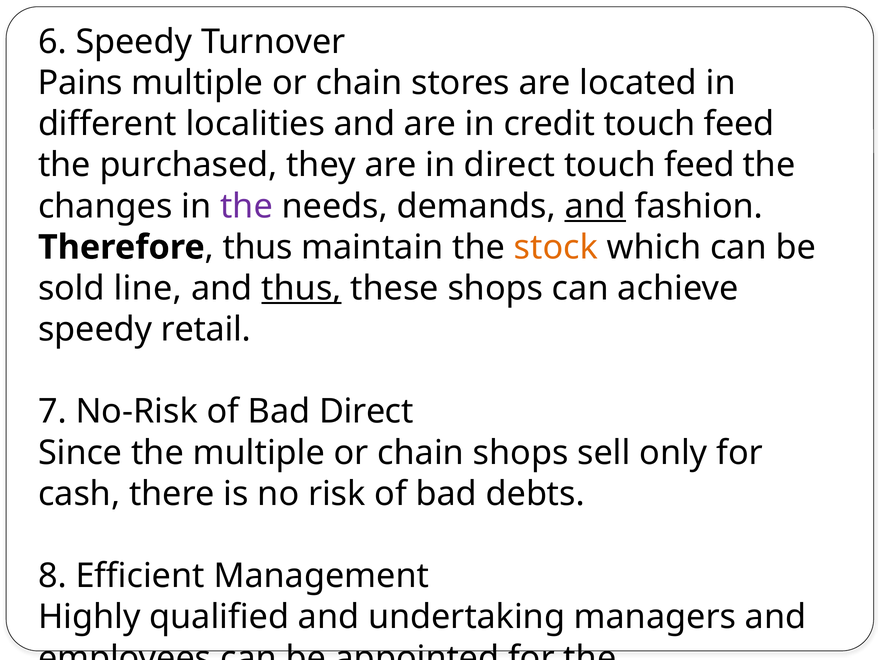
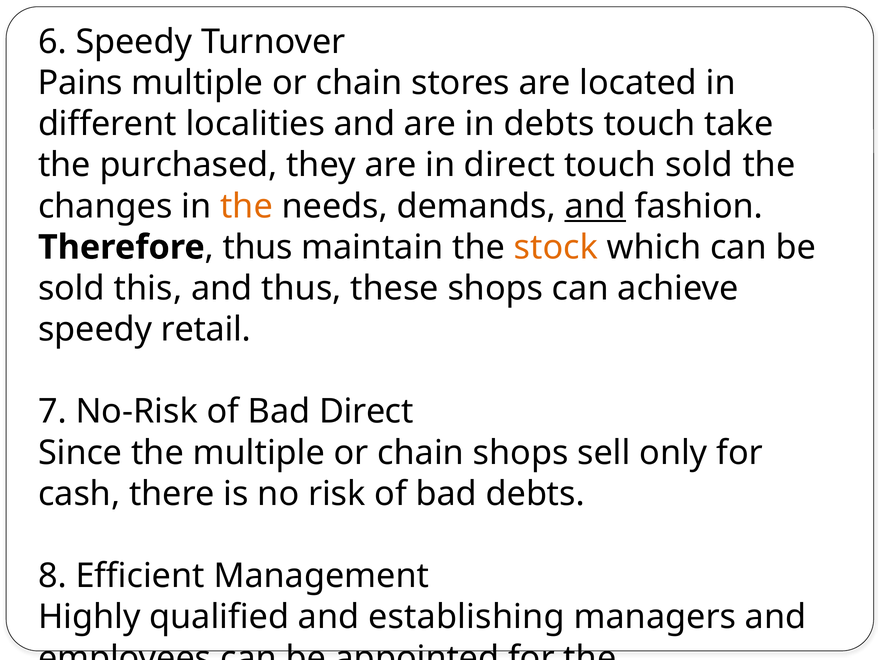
in credit: credit -> debts (549, 124)
feed: feed -> take (739, 124)
direct touch feed: feed -> sold (699, 165)
the colour: purple -> orange (247, 206)
line: line -> this (148, 288)
thus underline: present -> none (301, 288)
undertaking: undertaking -> establishing (466, 617)
